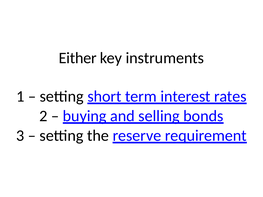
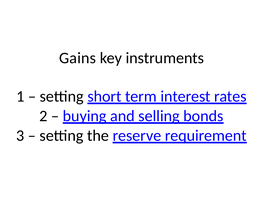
Either: Either -> Gains (77, 58)
